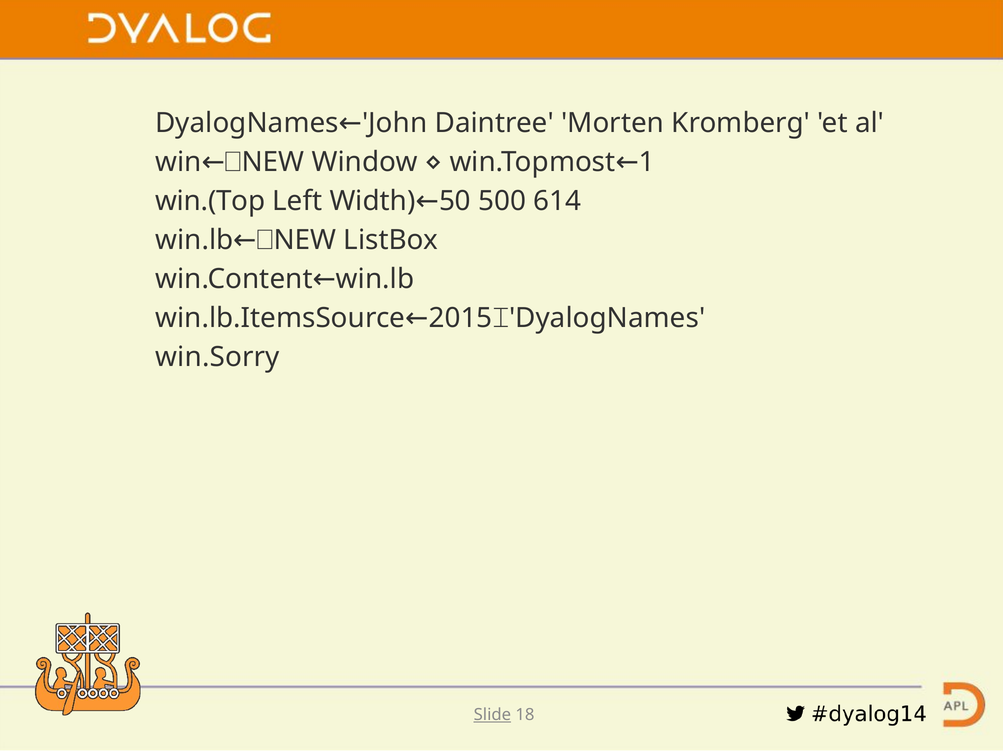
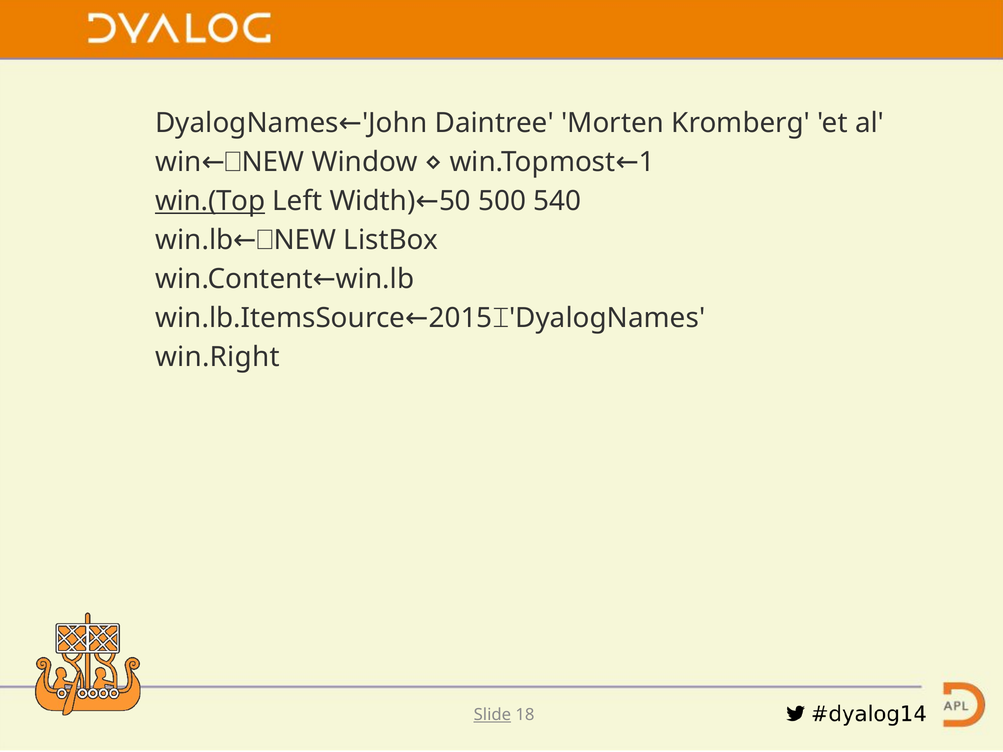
win.(Top underline: none -> present (210, 201)
614: 614 -> 540 (557, 201)
win.Sorry: win.Sorry -> win.Right (217, 357)
